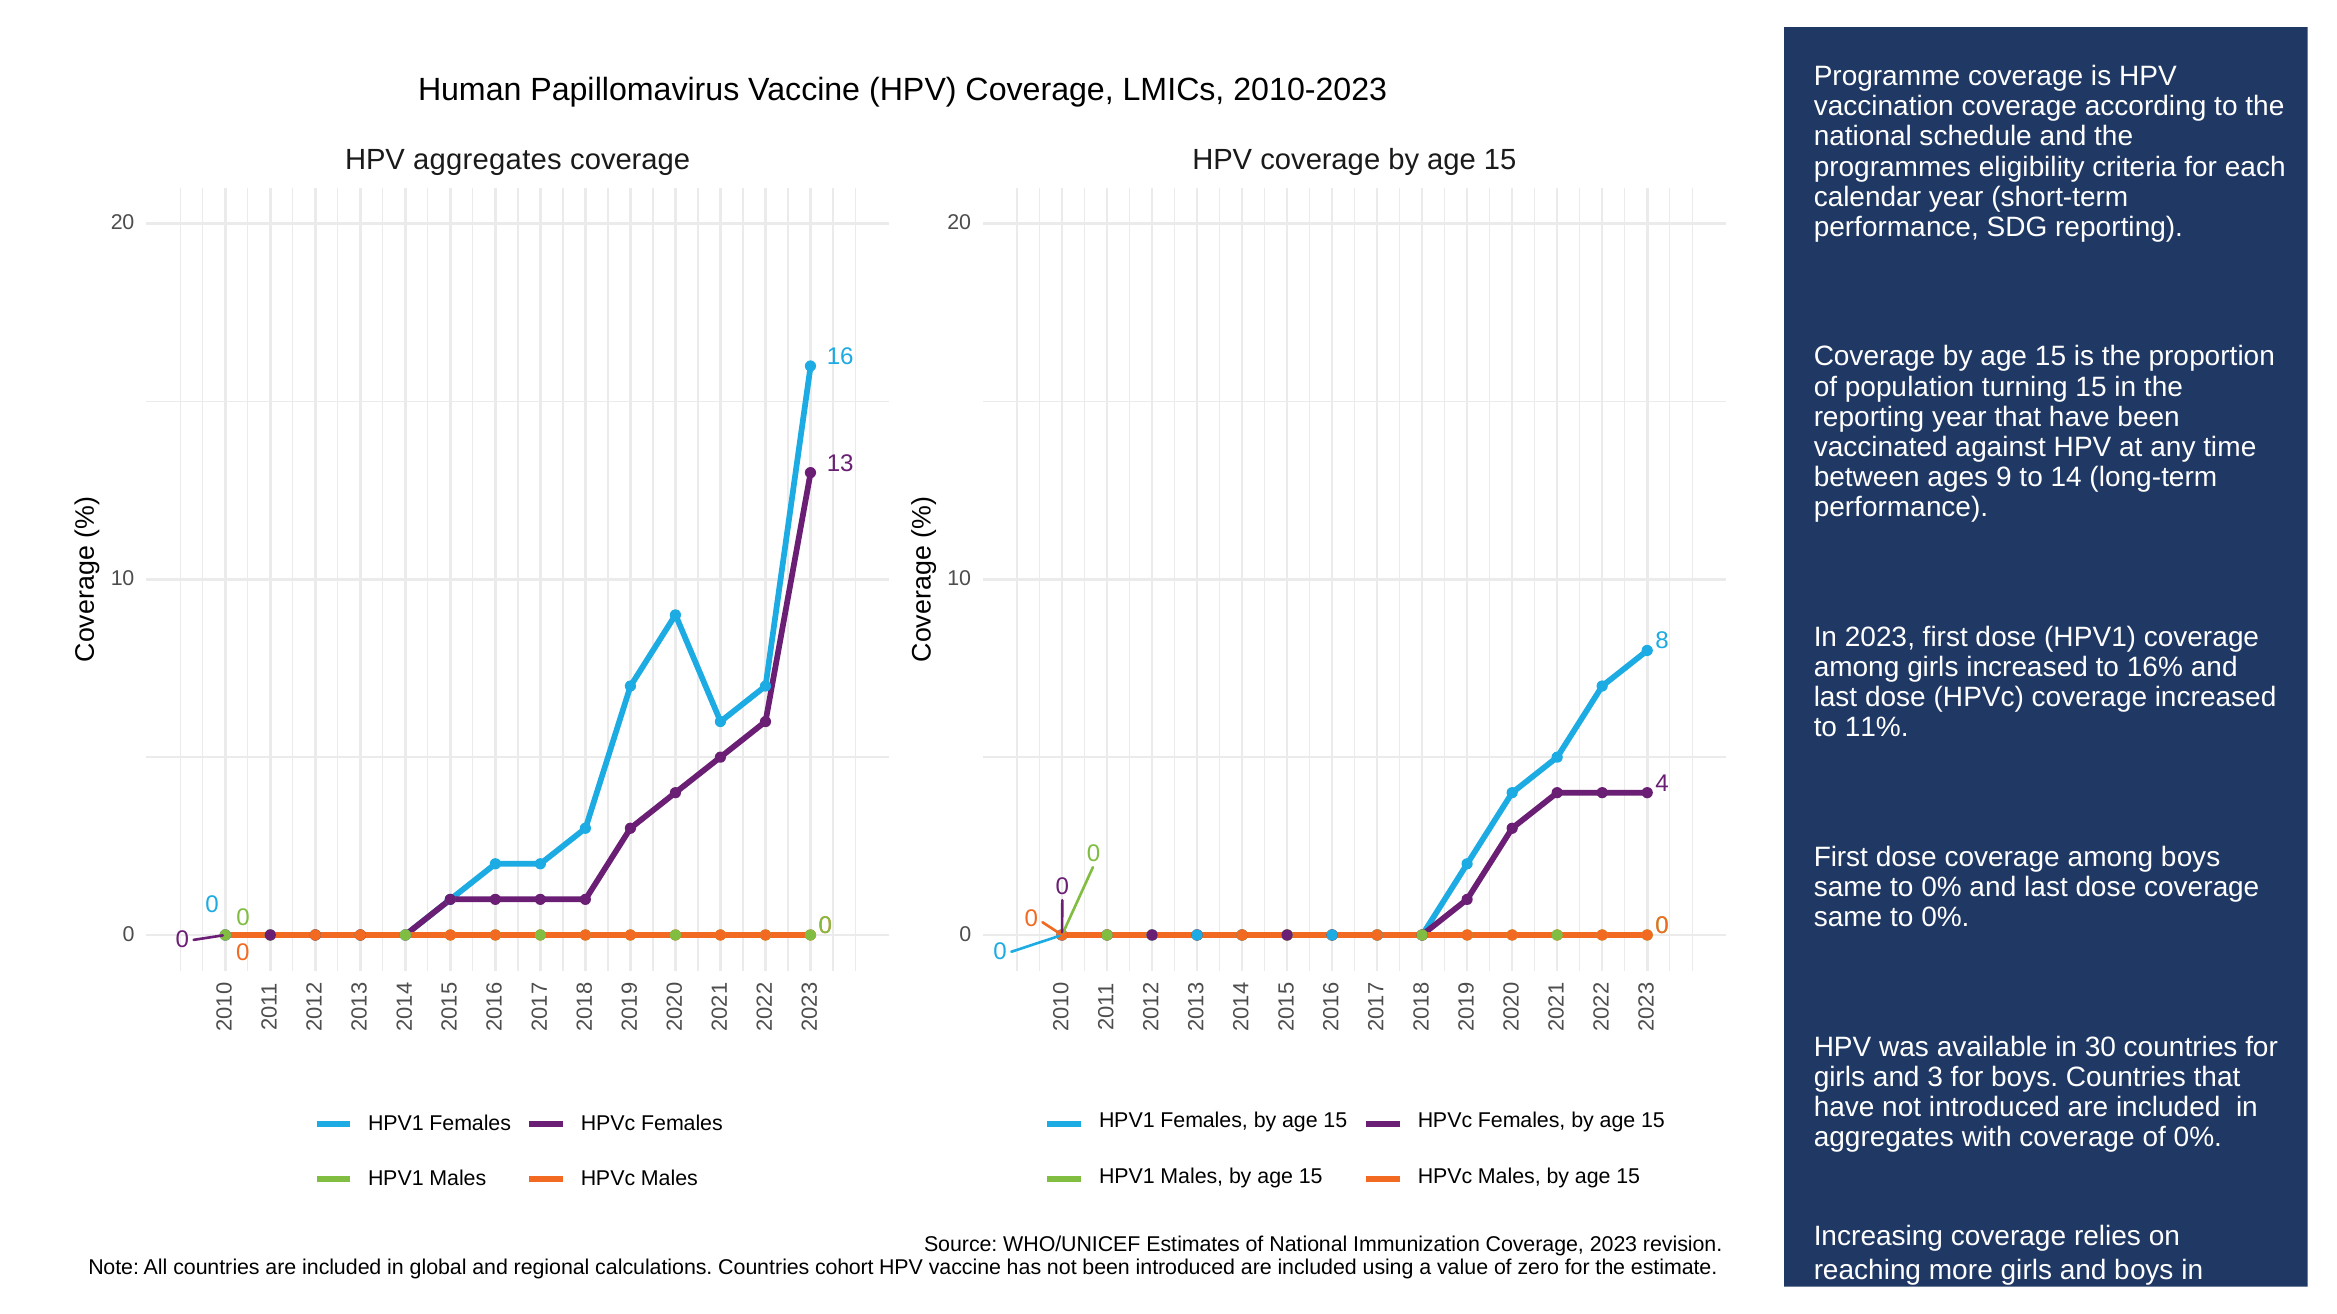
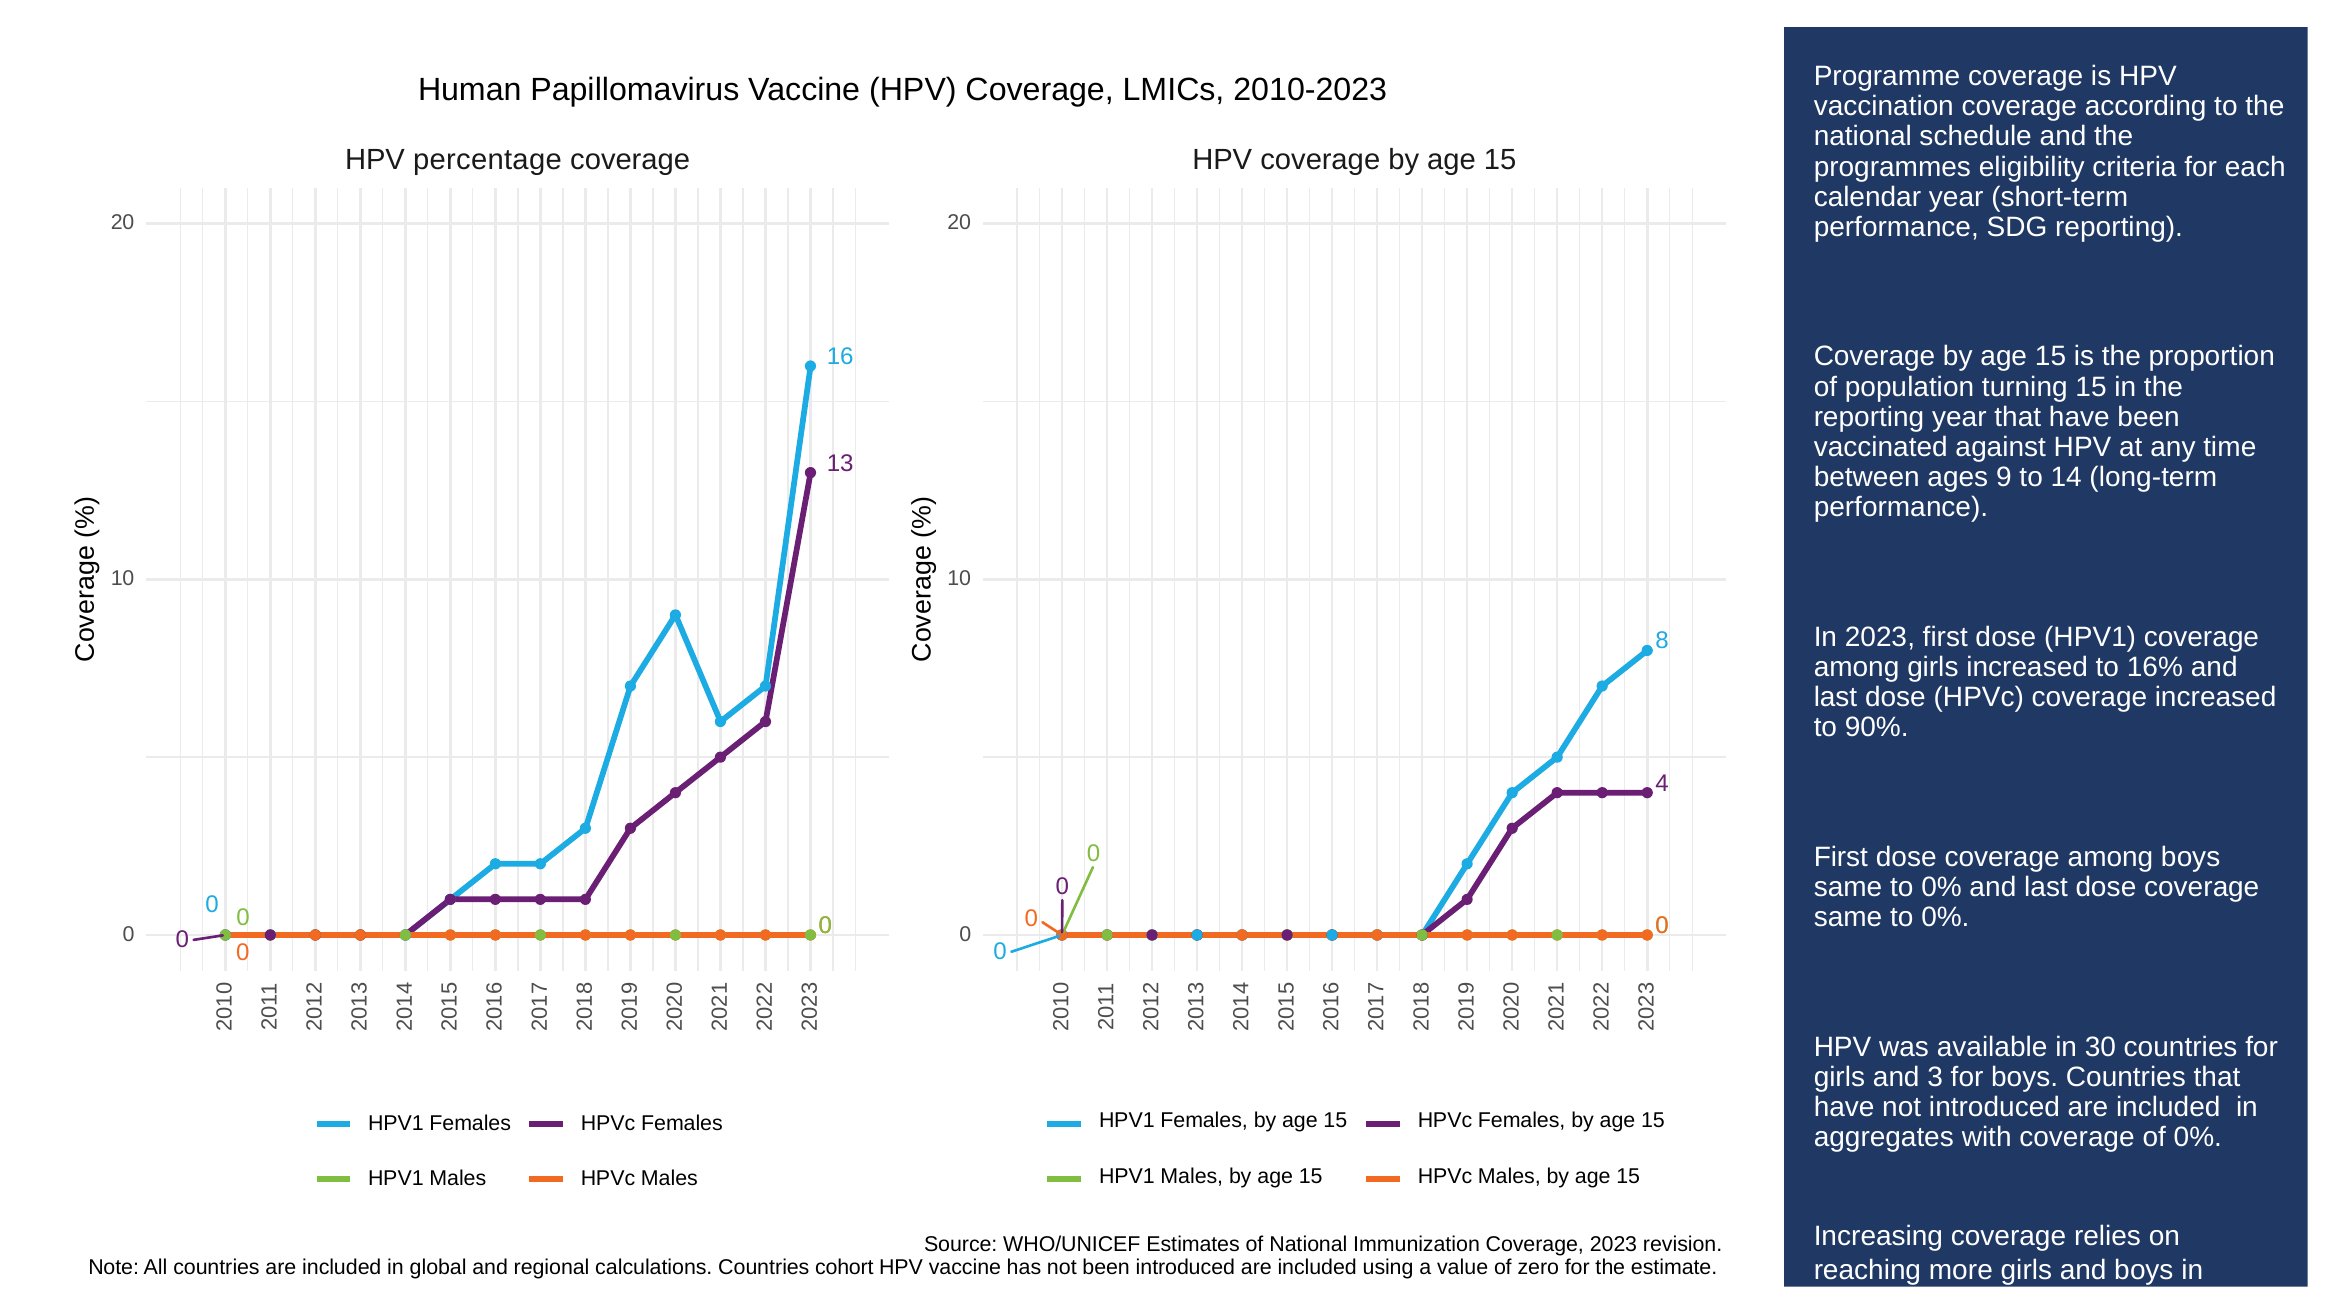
HPV aggregates: aggregates -> percentage (487, 160)
11%: 11% -> 90% (1877, 728)
